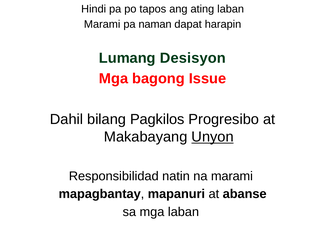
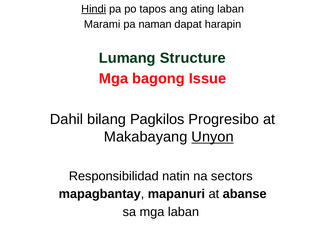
Hindi underline: none -> present (94, 9)
Desisyon: Desisyon -> Structure (193, 58)
na marami: marami -> sectors (232, 176)
